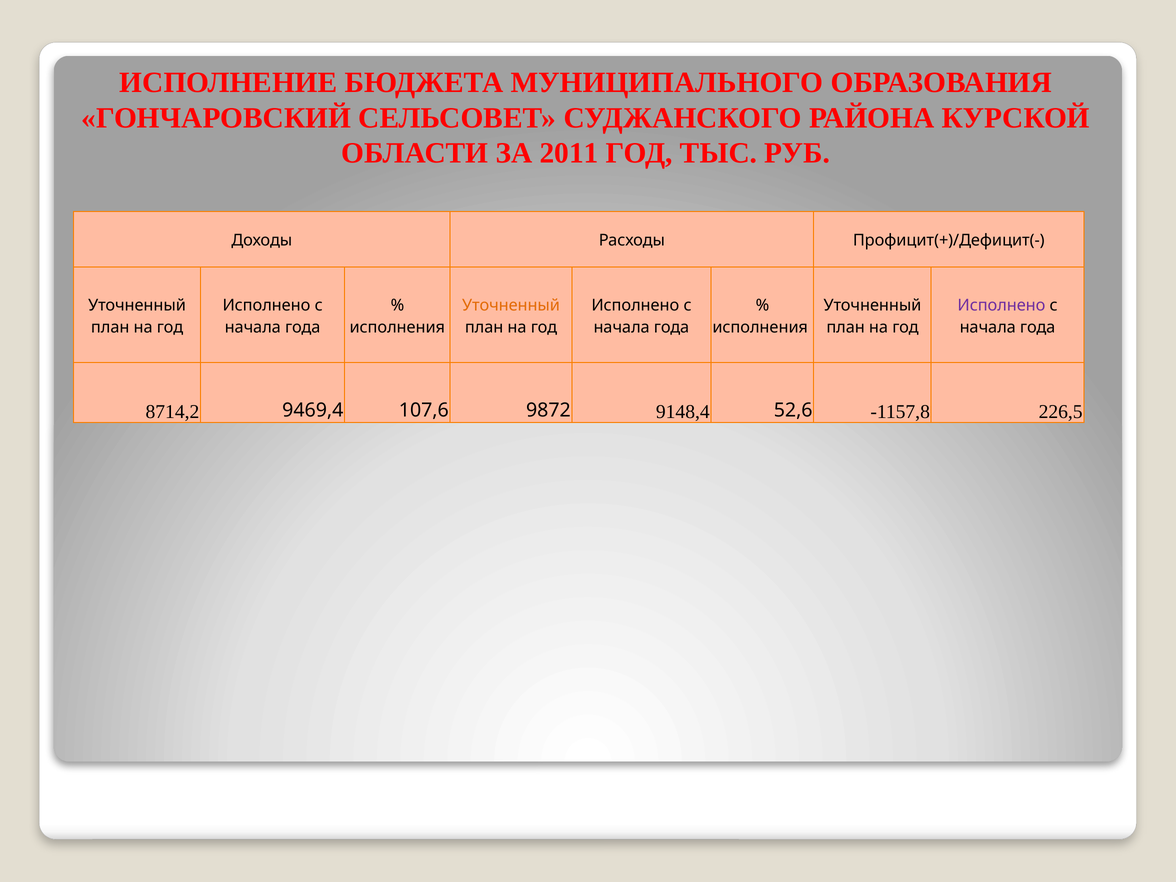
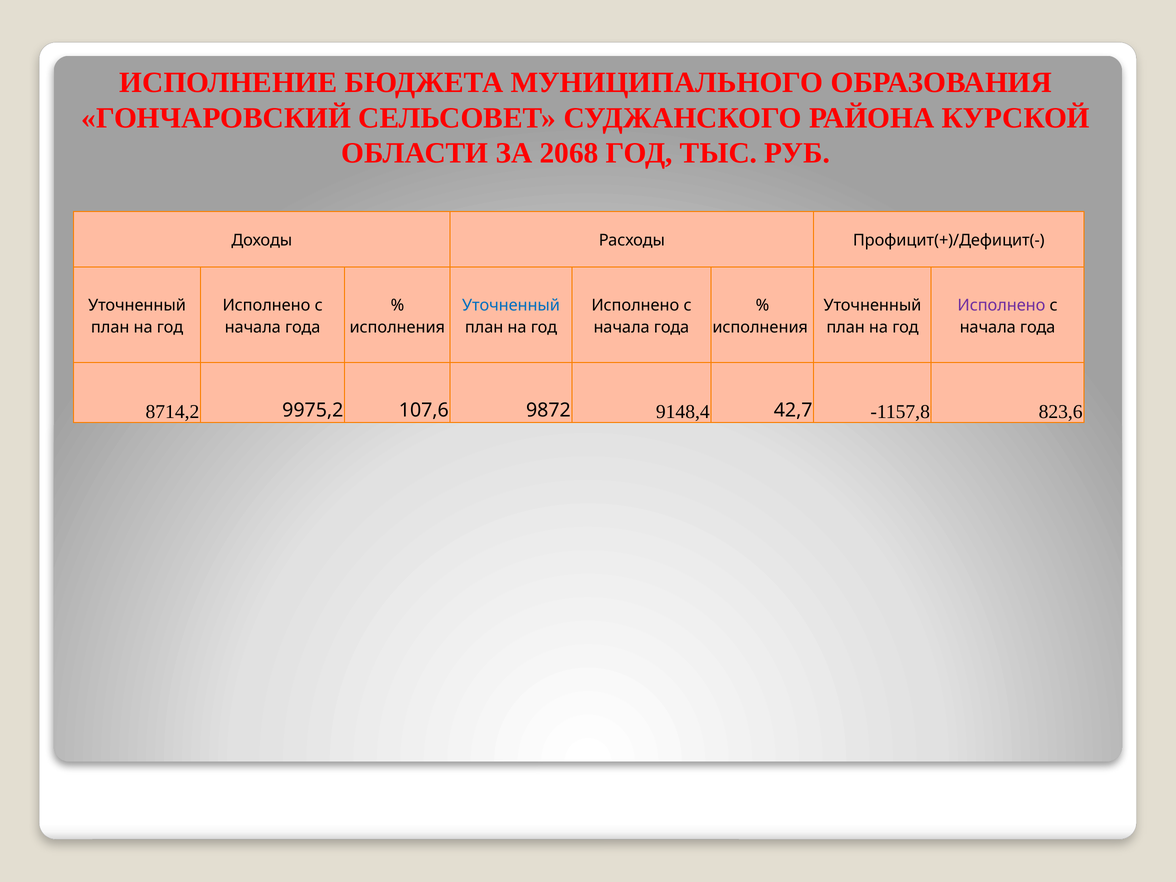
2011: 2011 -> 2068 (569, 153)
Уточненный colour: orange -> blue (511, 305)
9469,4: 9469,4 -> 9975,2 (313, 410)
52,6: 52,6 -> 42,7 (793, 410)
226,5: 226,5 -> 823,6 (1061, 412)
